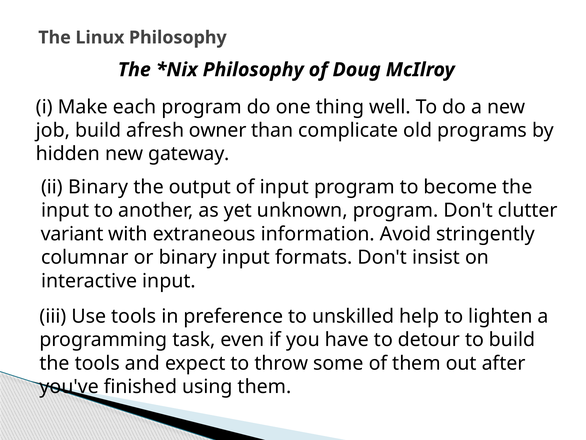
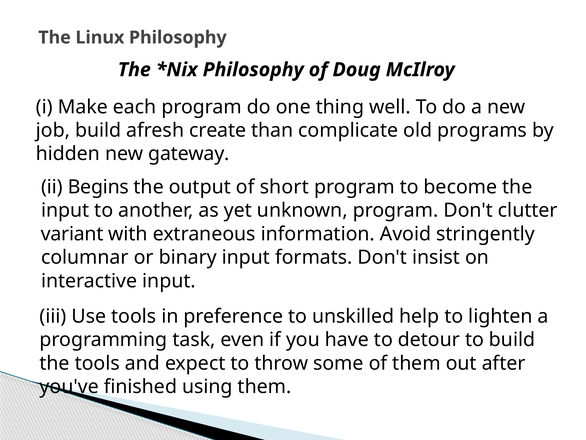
owner: owner -> create (218, 130)
ii Binary: Binary -> Begins (98, 187)
of input: input -> short (284, 187)
